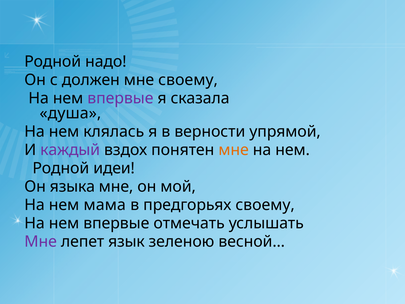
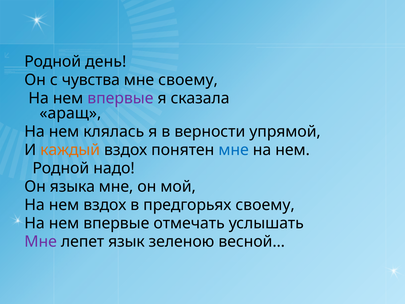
надо: надо -> день (106, 62)
должен: должен -> чувства (91, 80)
душа: душа -> аращ (70, 113)
каждый colour: purple -> orange (70, 150)
мне colour: orange -> blue (234, 150)
идеи: идеи -> надо (114, 168)
нем мама: мама -> вздох (105, 205)
